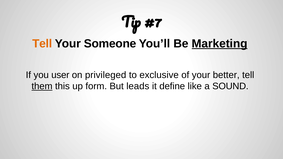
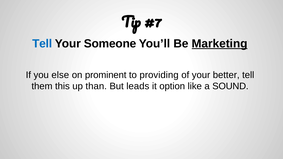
Tell colour: orange -> blue (42, 44)
user: user -> else (60, 75)
privileged: privileged -> prominent (106, 75)
exclusive: exclusive -> providing (159, 75)
them underline: present -> none (42, 86)
form: form -> than (96, 86)
define: define -> option (172, 86)
